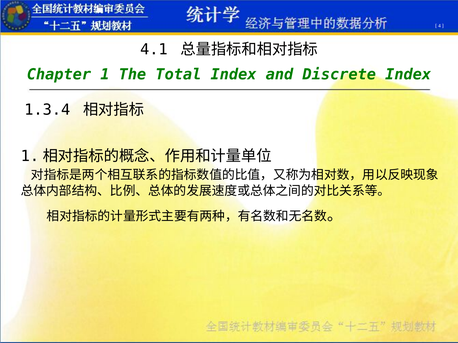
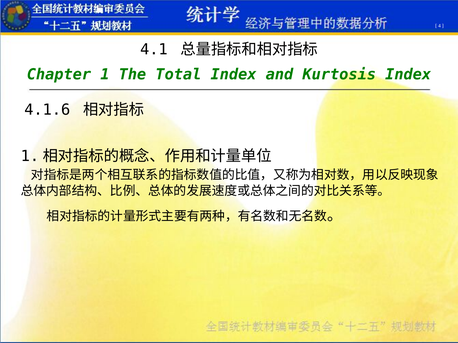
Discrete: Discrete -> Kurtosis (339, 75)
1.3.4: 1.3.4 -> 4.1.6 (47, 110)
